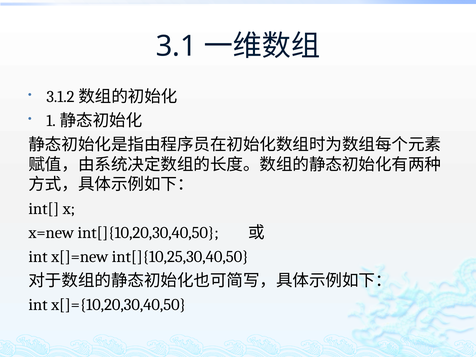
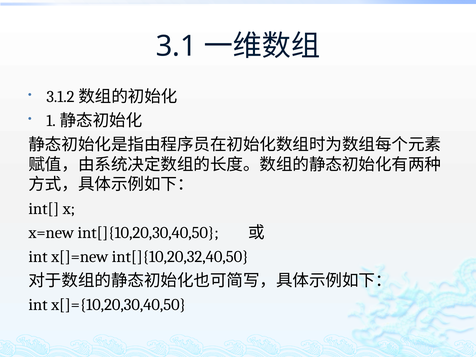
int[]{10,25,30,40,50: int[]{10,25,30,40,50 -> int[]{10,20,32,40,50 (180, 257)
